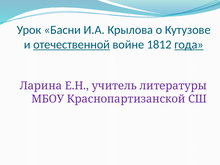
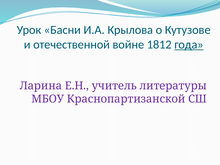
отечественной underline: present -> none (72, 45)
